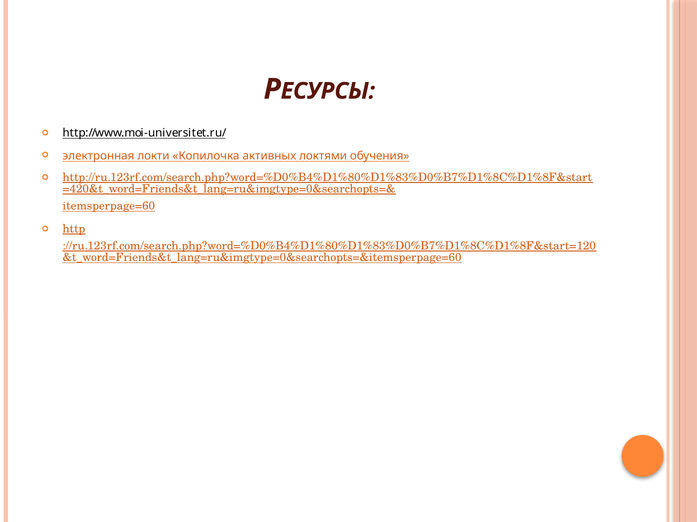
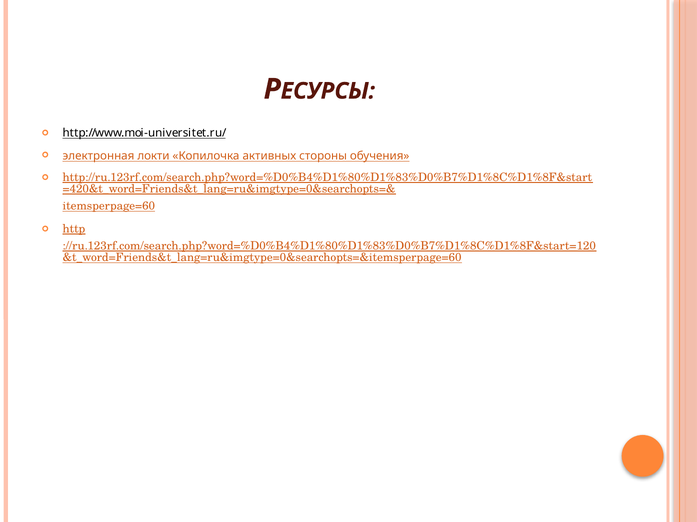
локтями: локтями -> стороны (323, 156)
